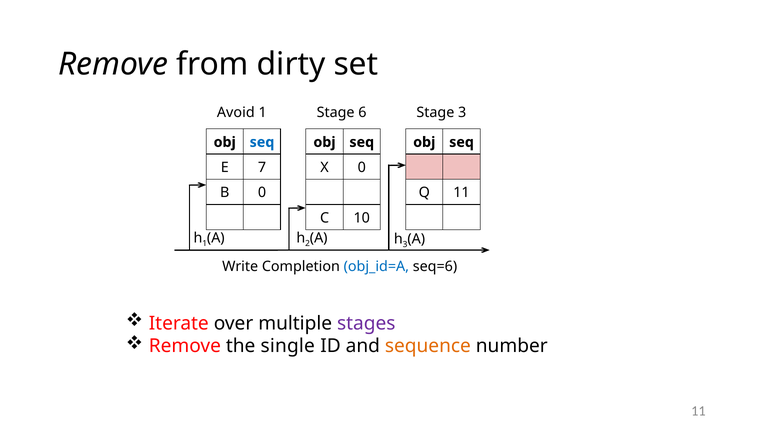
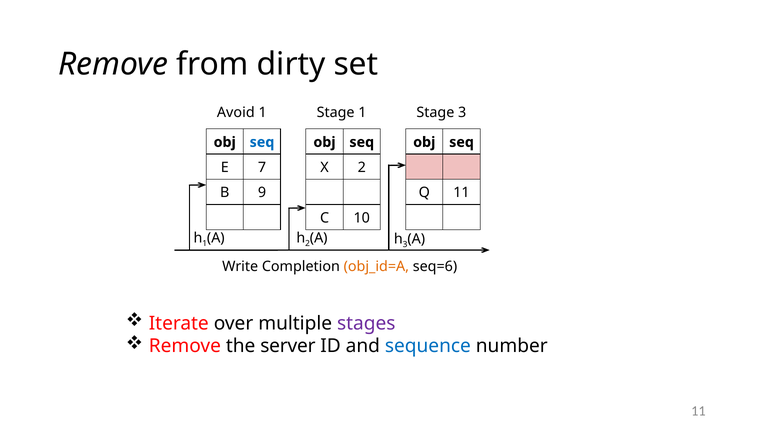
Stage 6: 6 -> 1 (362, 113)
X 0: 0 -> 2 (362, 167)
B 0: 0 -> 9 (262, 193)
obj_id=A colour: blue -> orange (376, 266)
single: single -> server (288, 346)
sequence colour: orange -> blue (428, 346)
